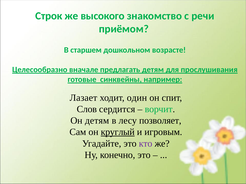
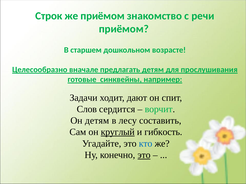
же высокого: высокого -> приёмом (103, 16)
Лазает: Лазает -> Задачи (84, 98)
один: один -> дают (137, 98)
позволяет: позволяет -> составить (160, 121)
игровым: игровым -> гибкость (163, 132)
кто colour: purple -> blue (146, 144)
это underline: none -> present (144, 155)
